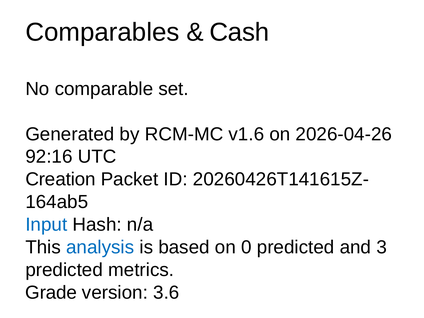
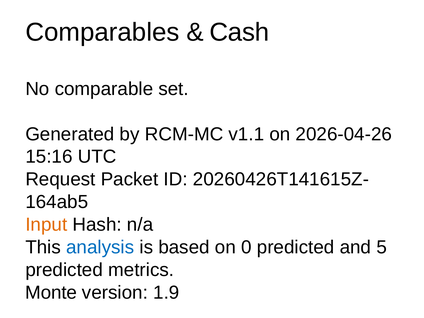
v1.6: v1.6 -> v1.1 (246, 134)
92:16: 92:16 -> 15:16 (49, 157)
Creation: Creation -> Request (60, 179)
Input colour: blue -> orange (46, 225)
3: 3 -> 5 (382, 247)
Grade: Grade -> Monte (51, 292)
3.6: 3.6 -> 1.9 (166, 292)
